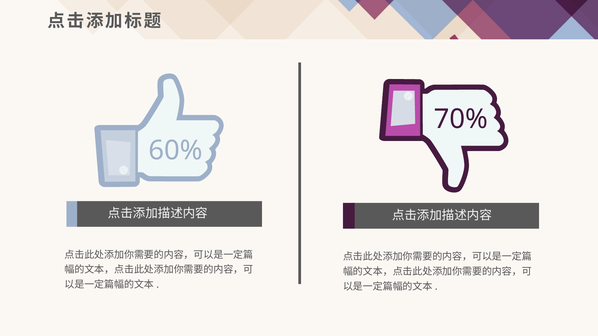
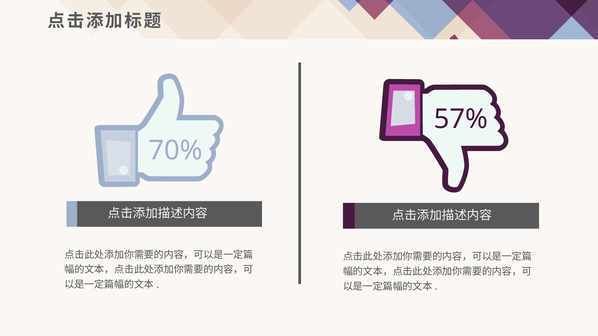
70%: 70% -> 57% (461, 119)
60%: 60% -> 70% (176, 151)
